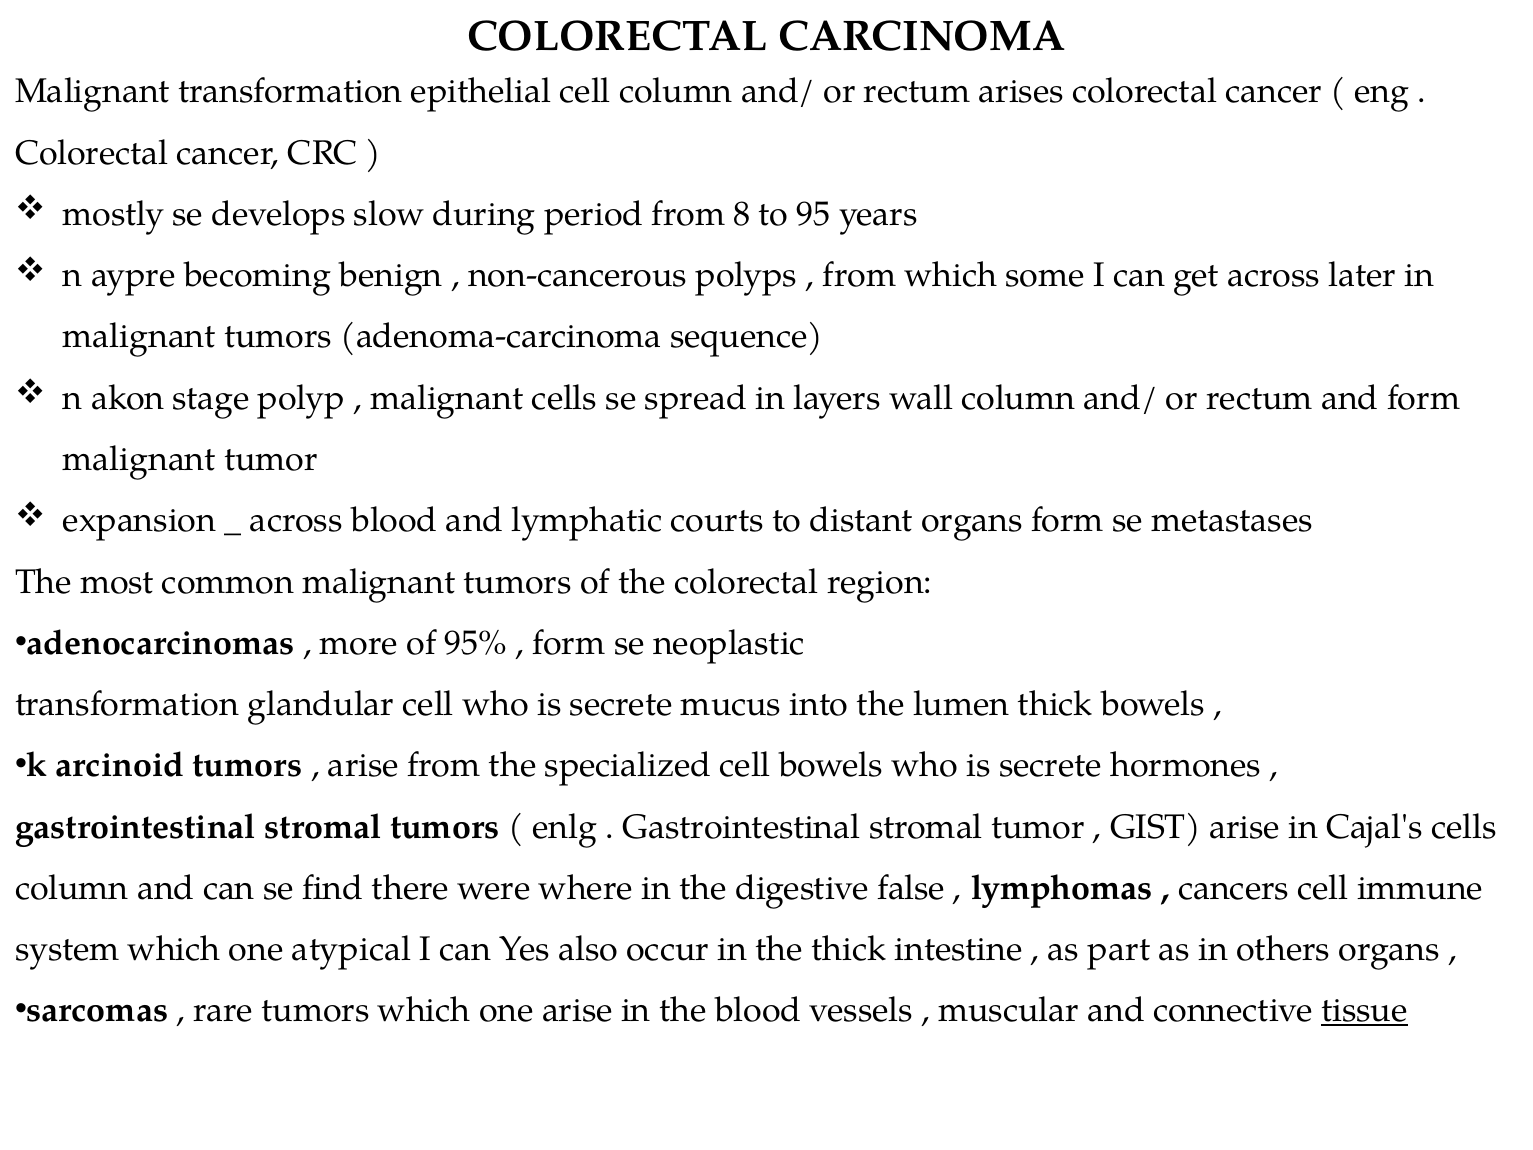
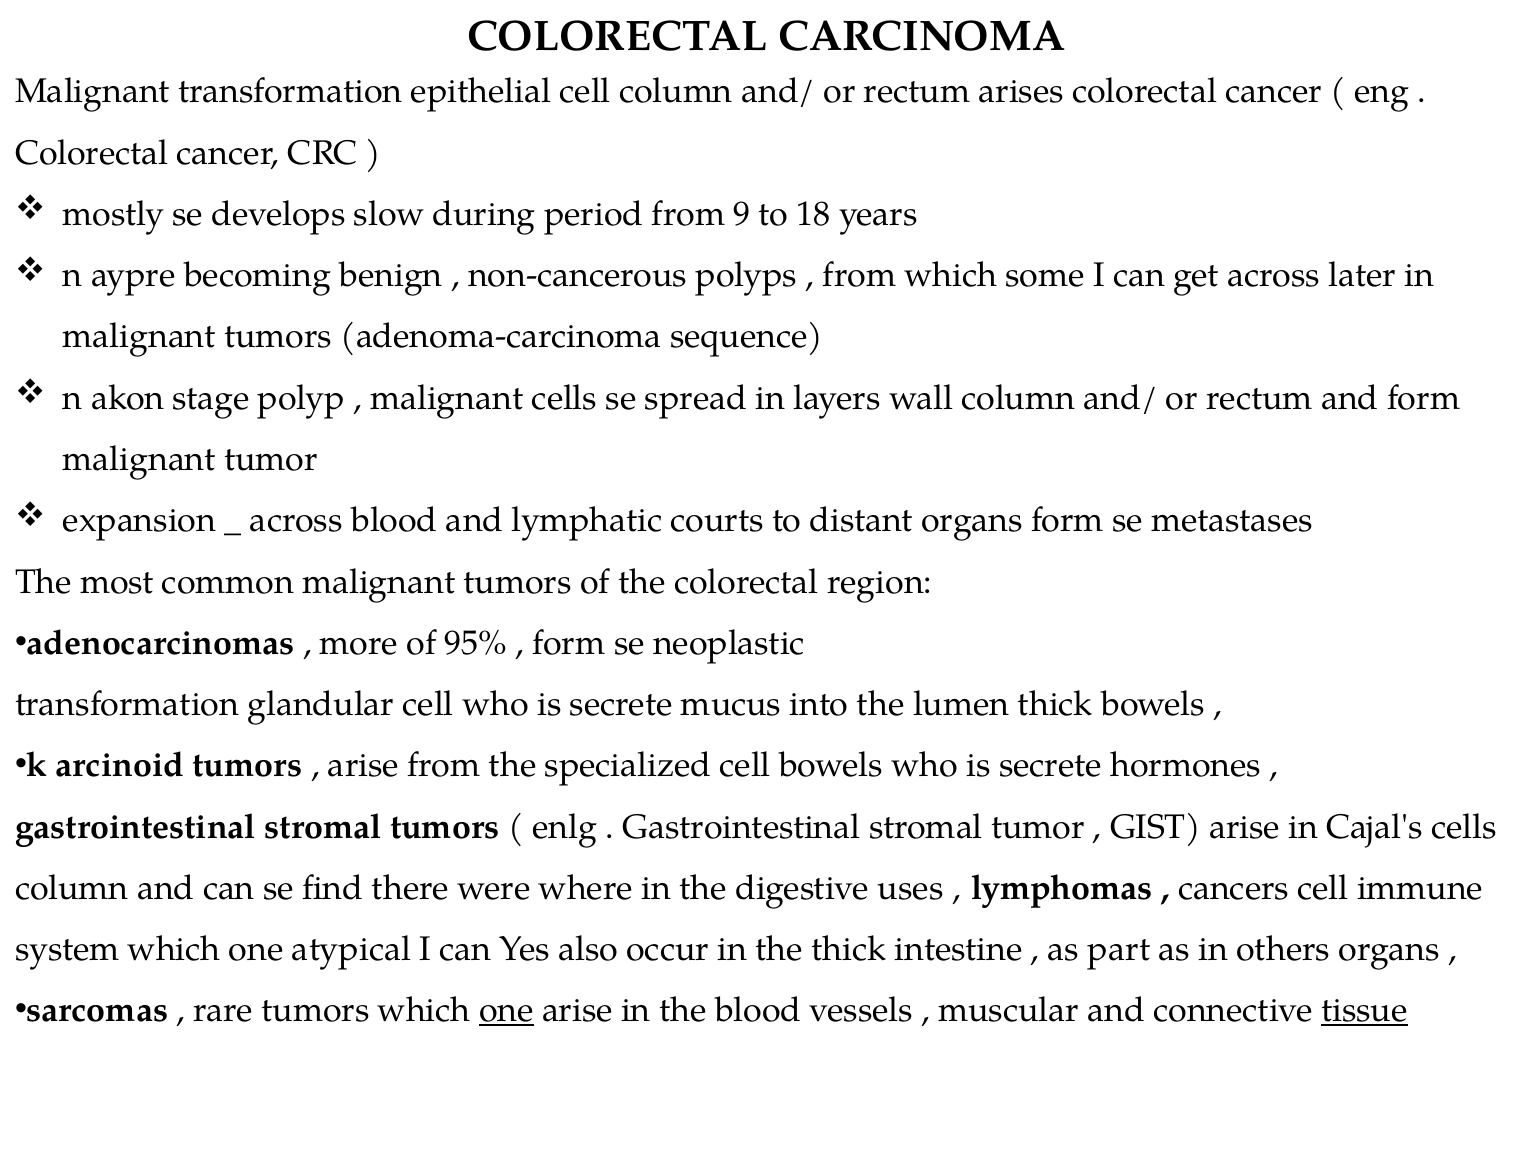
8: 8 -> 9 (742, 214)
95: 95 -> 18 (814, 214)
false: false -> uses (911, 888)
one underline: none -> present (506, 1011)
